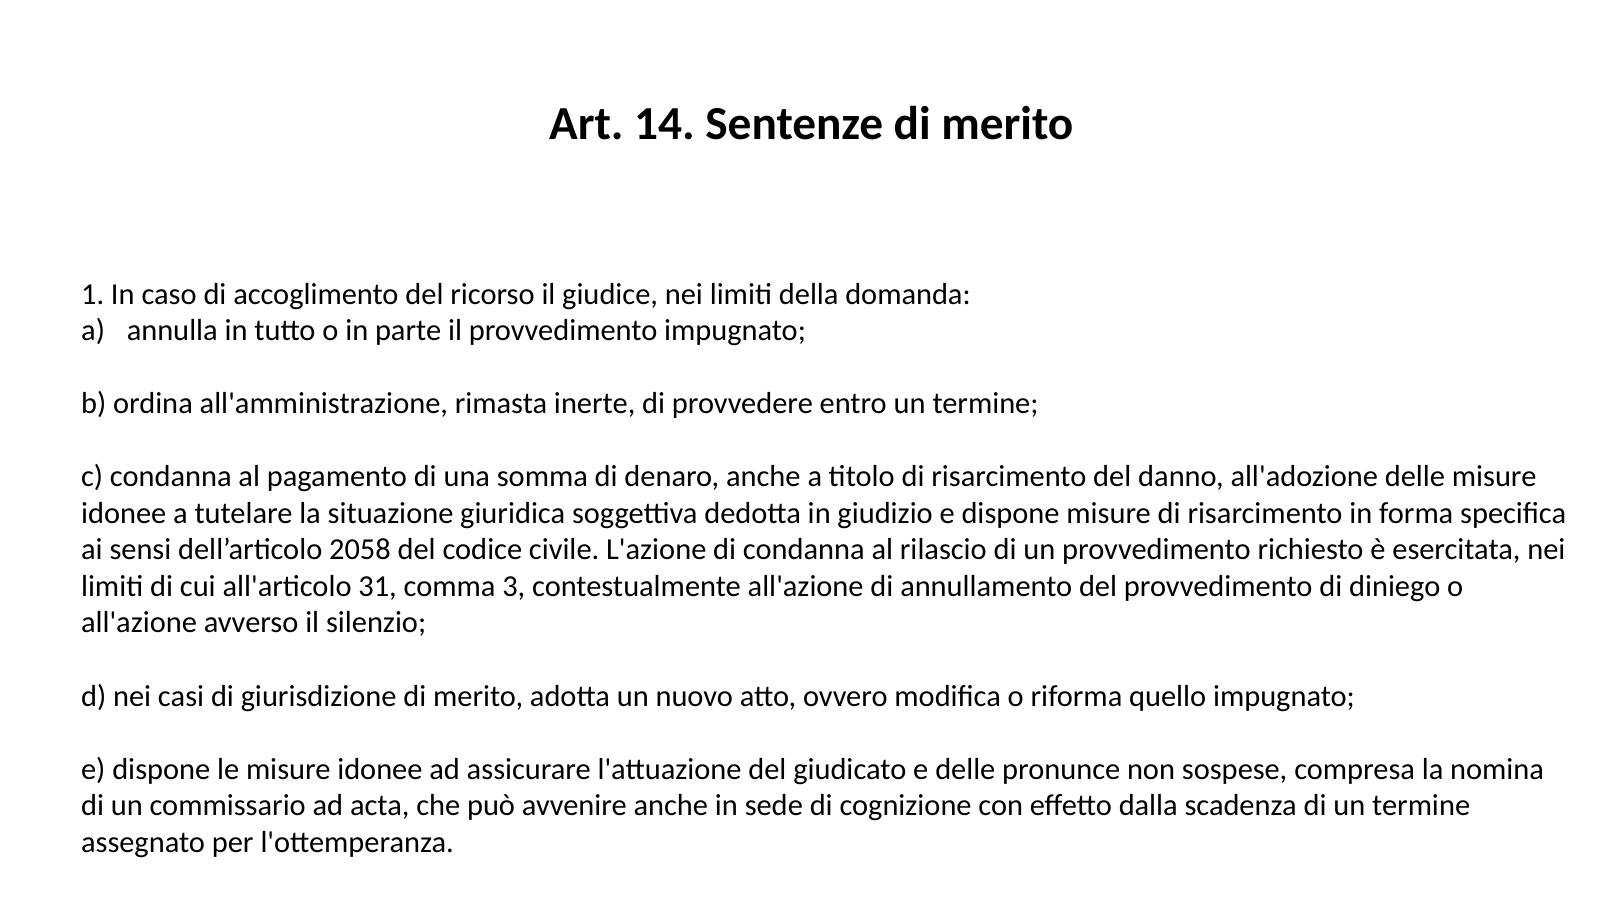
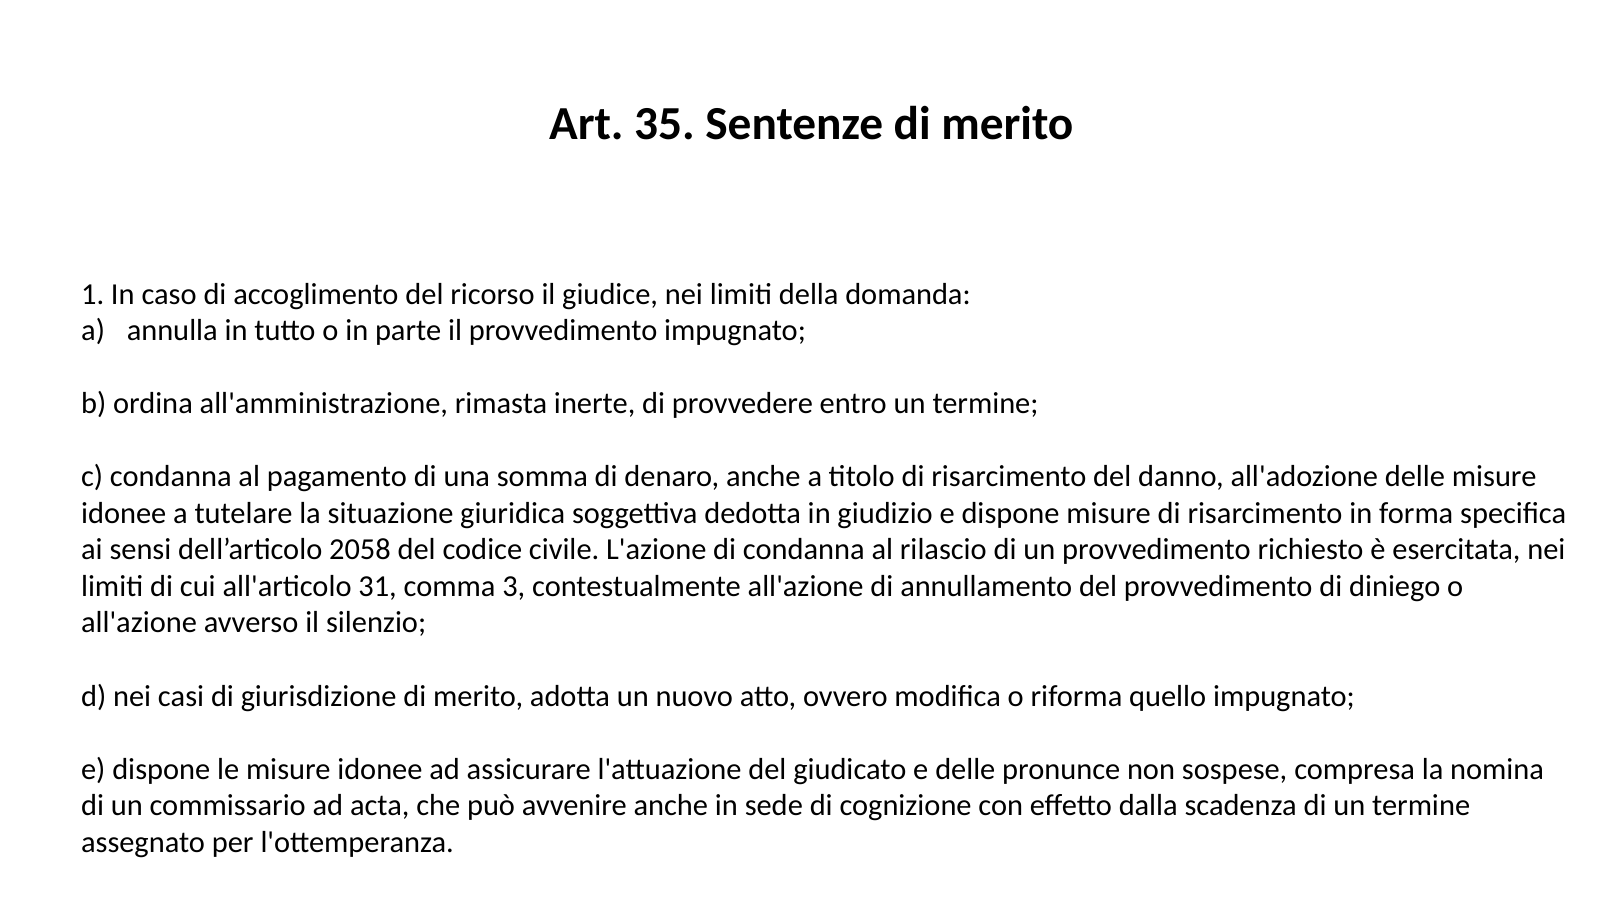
14: 14 -> 35 (664, 124)
